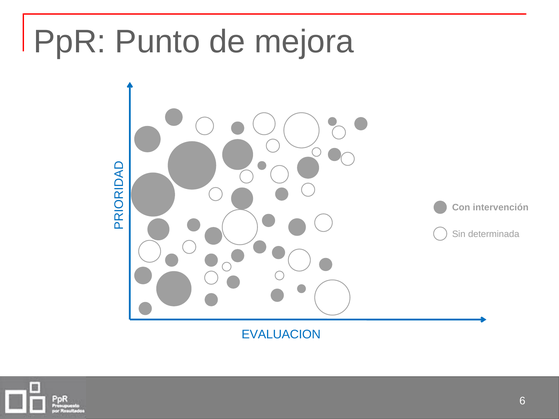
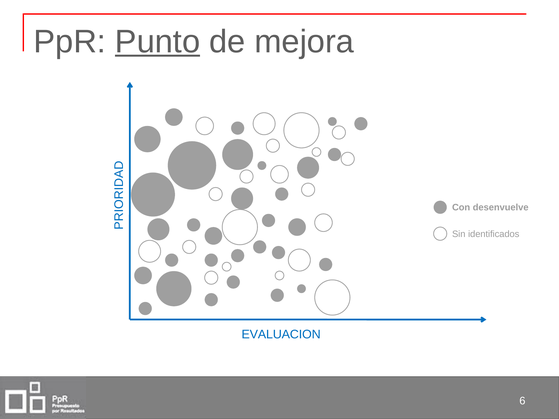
Punto underline: none -> present (158, 42)
intervención: intervención -> desenvuelve (501, 207)
determinada: determinada -> identificados (494, 234)
